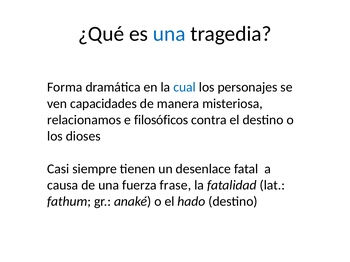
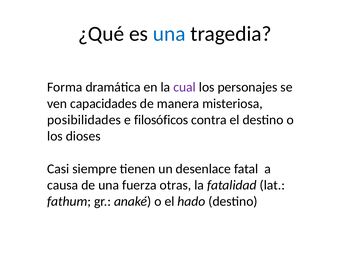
cual colour: blue -> purple (185, 87)
relacionamos: relacionamos -> posibilidades (84, 120)
frase: frase -> otras (175, 185)
